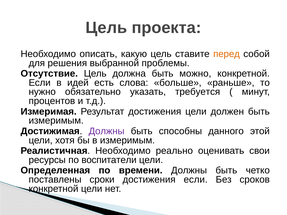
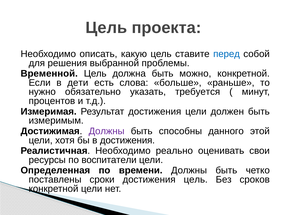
перед colour: orange -> blue (227, 54)
Отсутствие: Отсутствие -> Временной (49, 74)
идей: идей -> дети (78, 83)
в измеримым: измеримым -> достижения (127, 140)
достижения если: если -> цель (196, 180)
